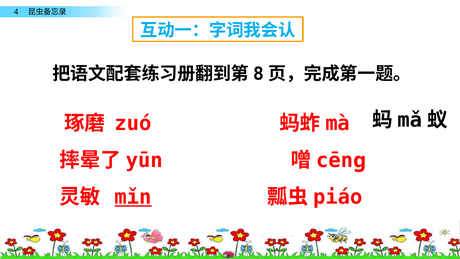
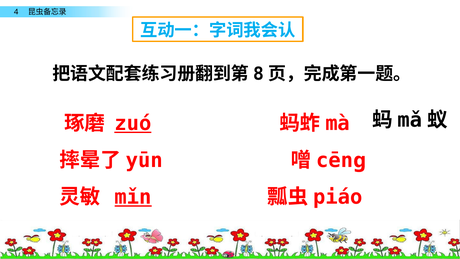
zuó underline: none -> present (133, 123)
